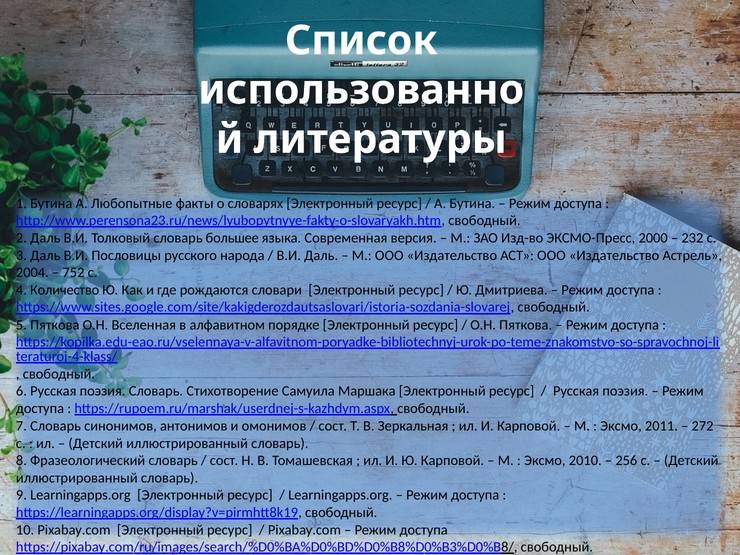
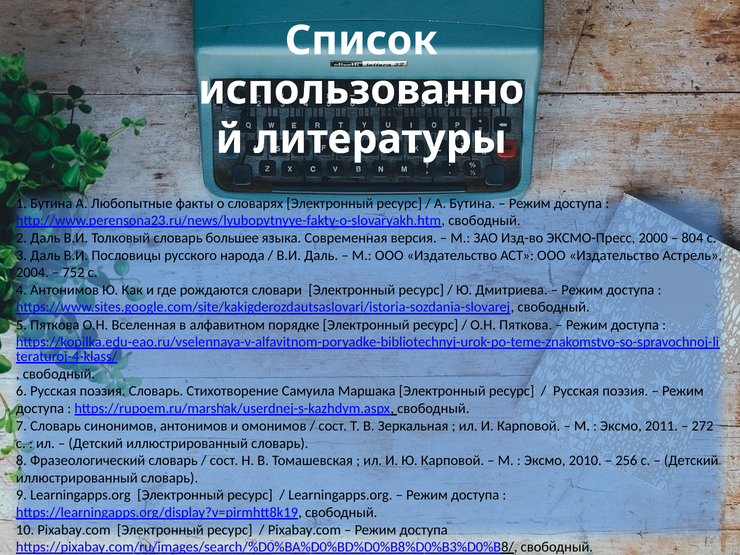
232: 232 -> 804 (692, 238)
4 Количество: Количество -> Антонимов (65, 290)
